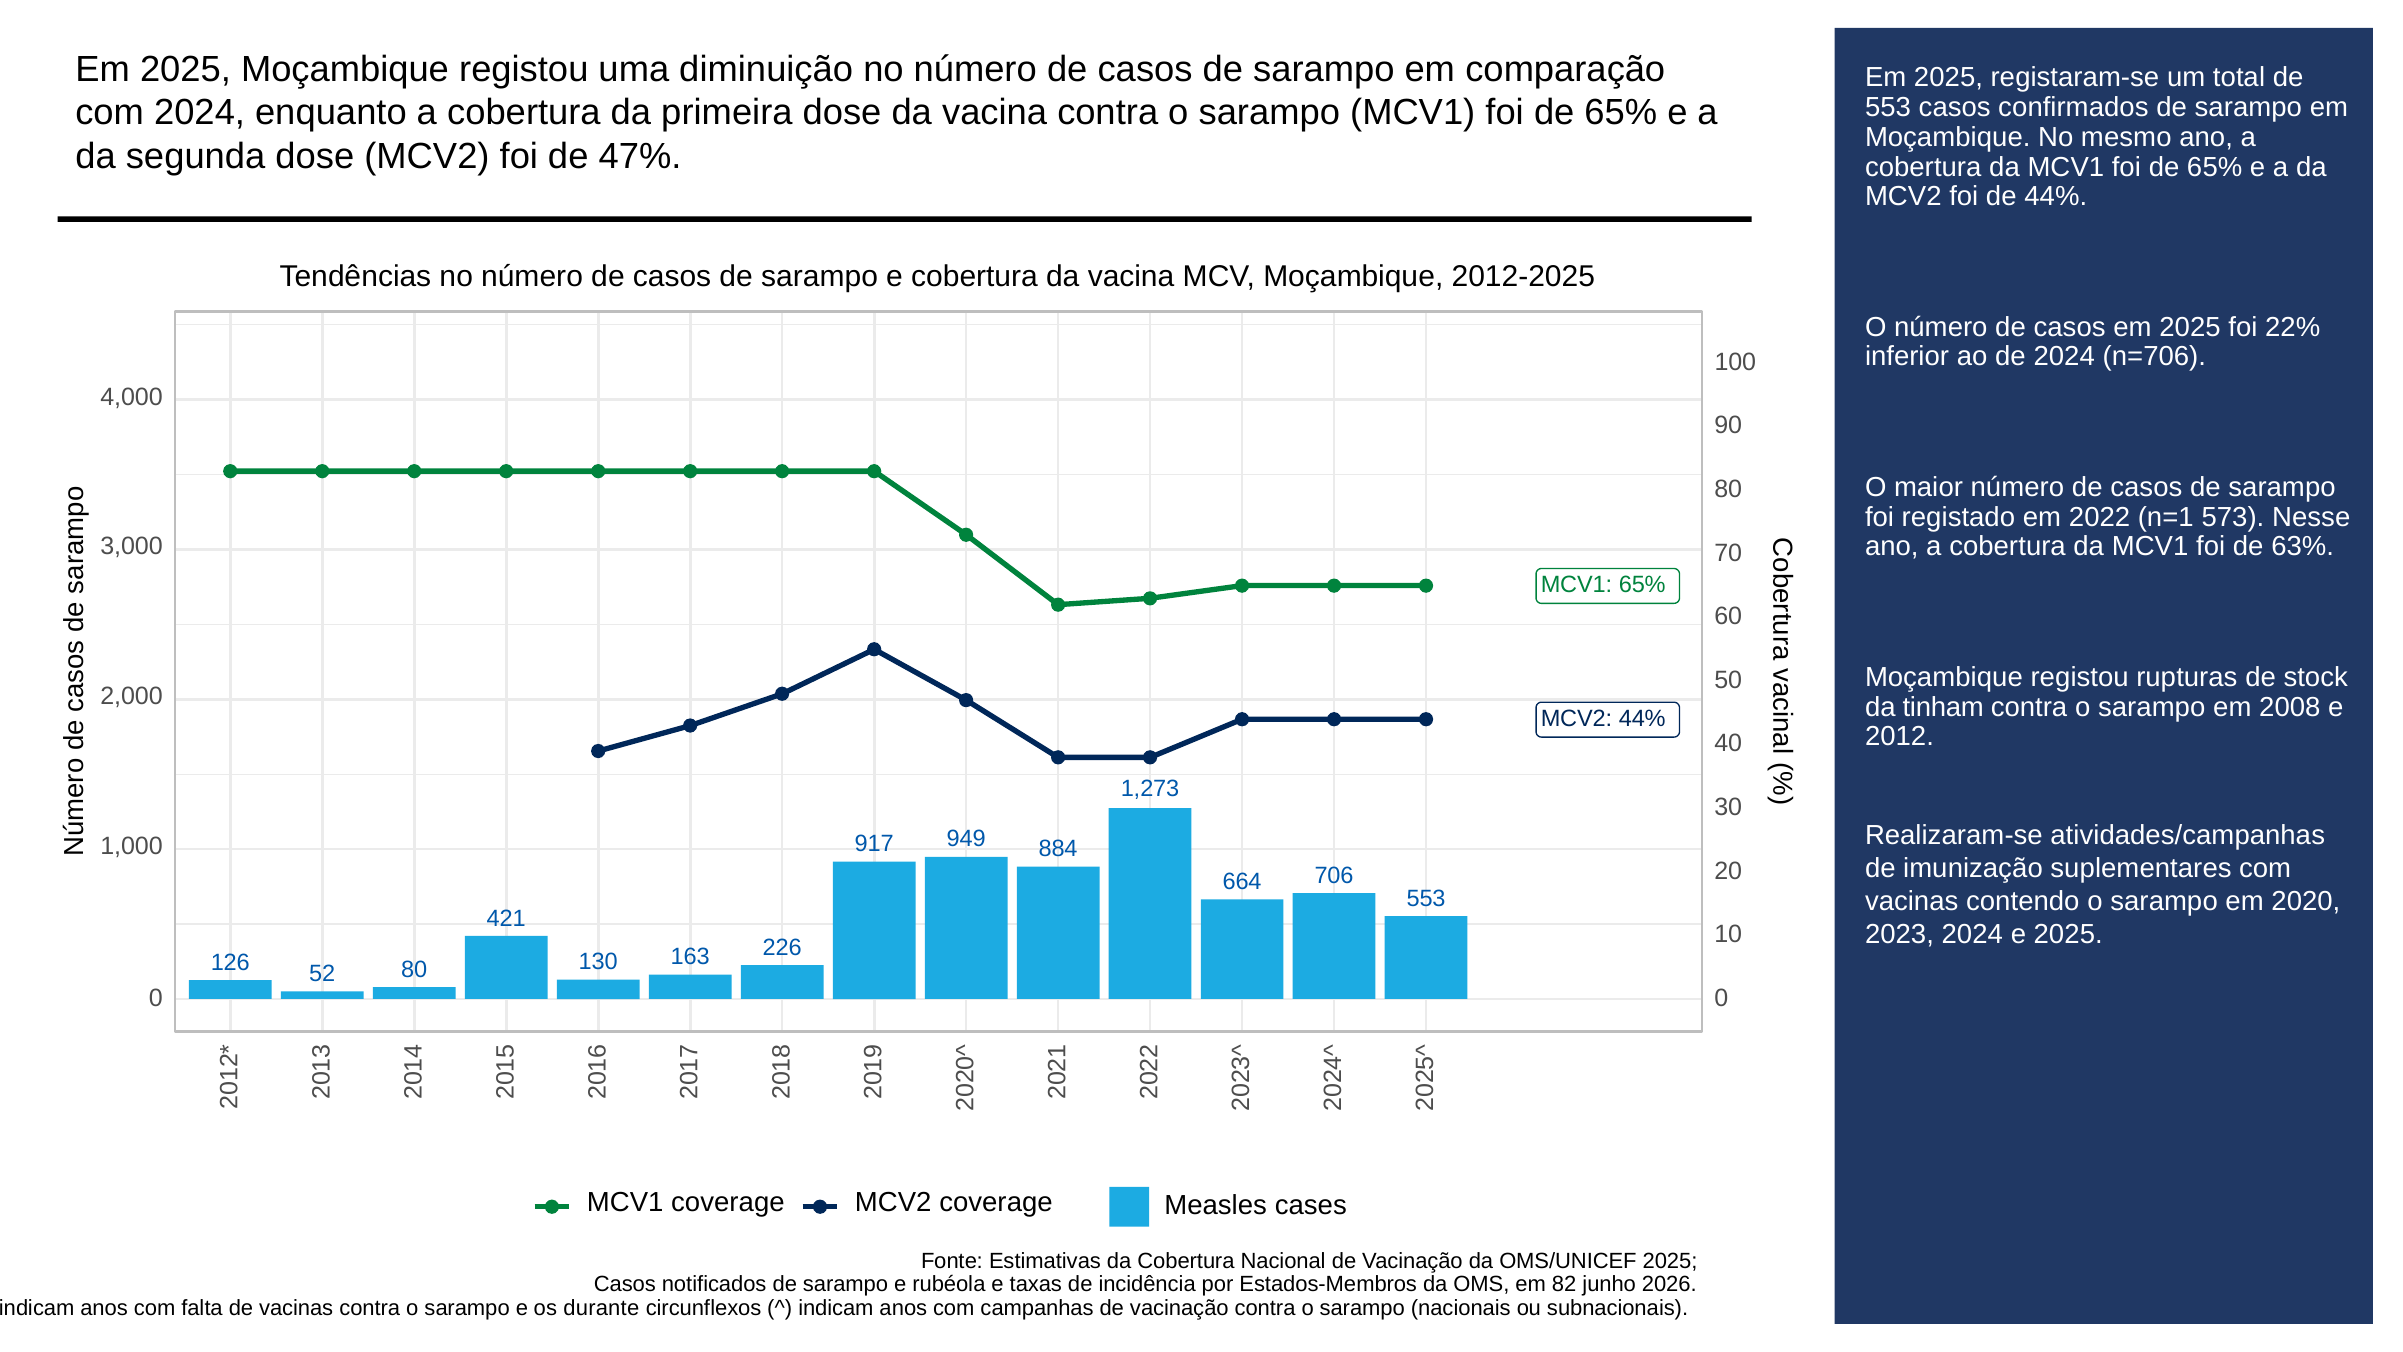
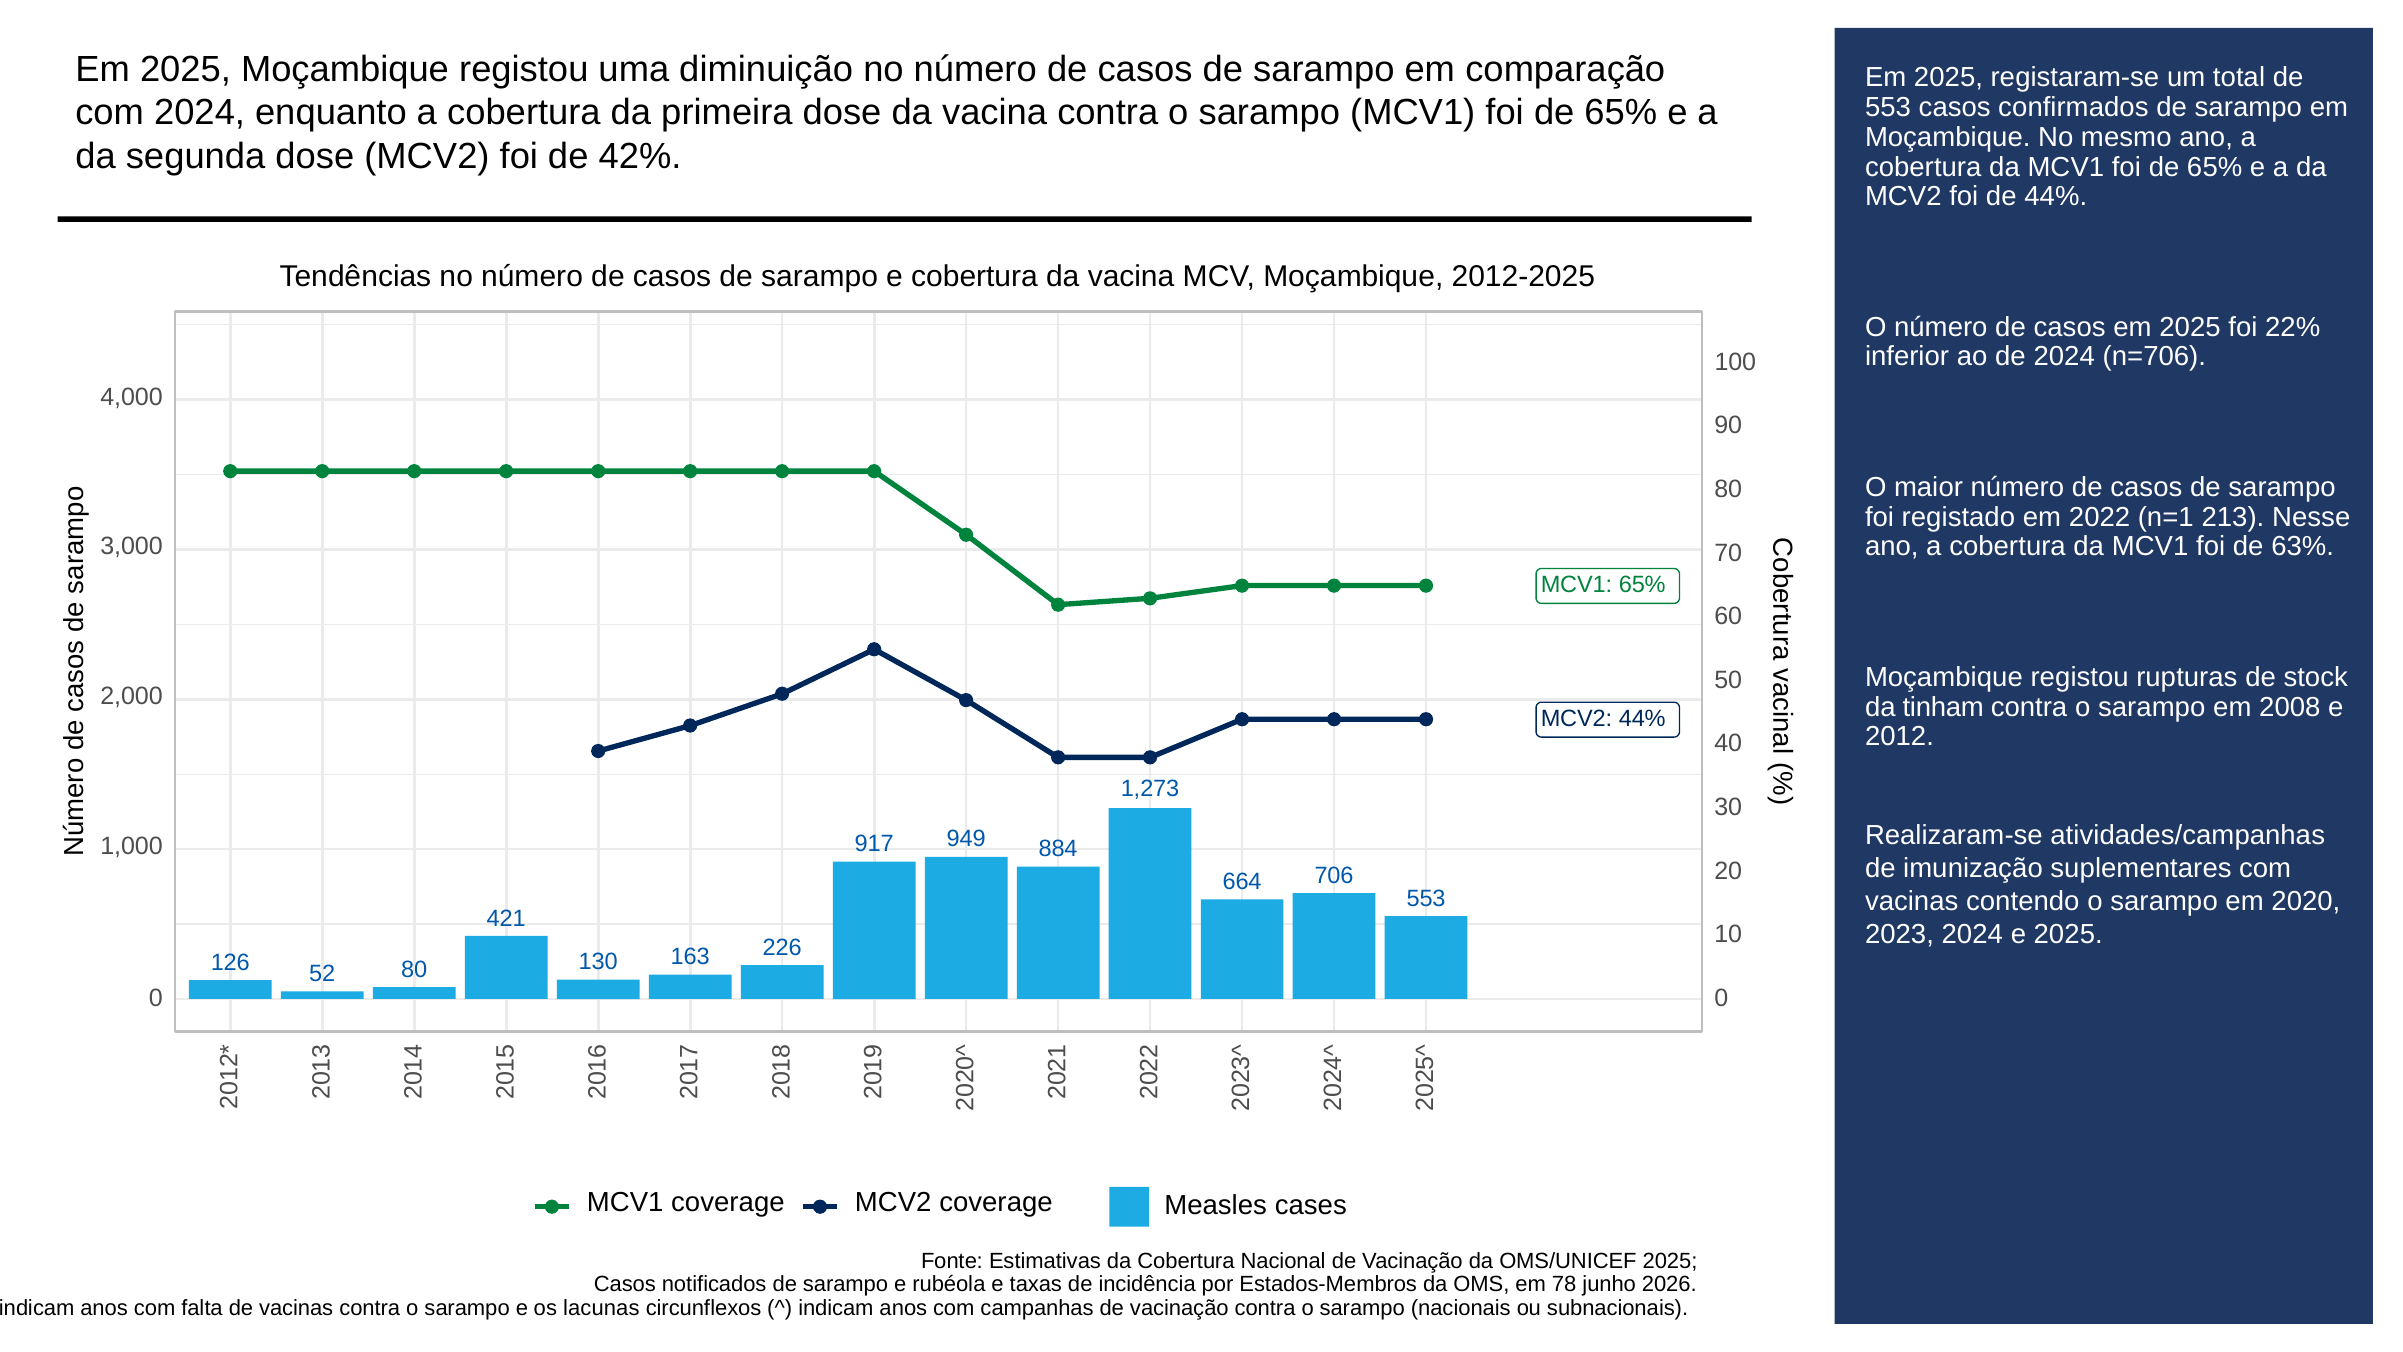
47%: 47% -> 42% (640, 156)
573: 573 -> 213 (2233, 517)
82: 82 -> 78 (1564, 1284)
durante: durante -> lacunas (601, 1308)
